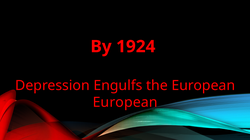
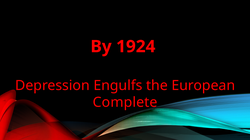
European: European -> Complete (125, 103)
